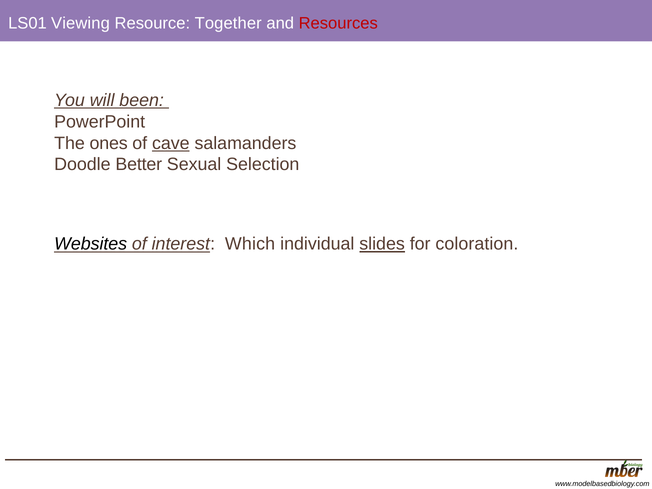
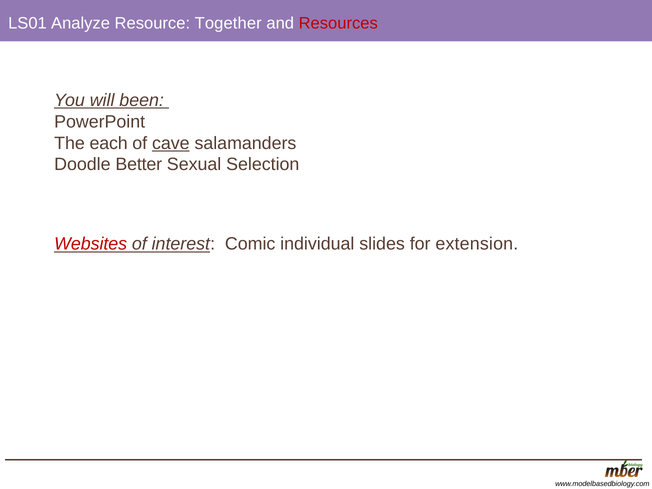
Viewing: Viewing -> Analyze (81, 23)
ones: ones -> each (109, 143)
Websites colour: black -> red (91, 244)
Which: Which -> Comic (250, 244)
slides underline: present -> none (382, 244)
coloration: coloration -> extension (477, 244)
